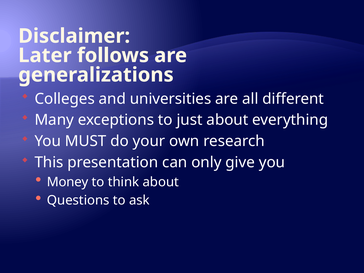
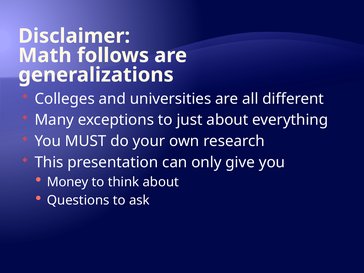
Later: Later -> Math (45, 55)
